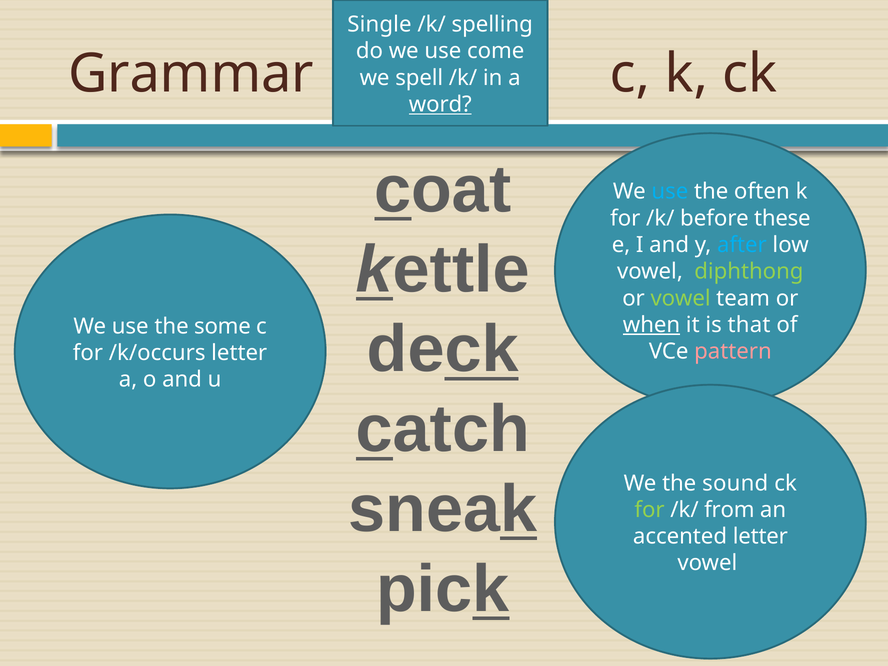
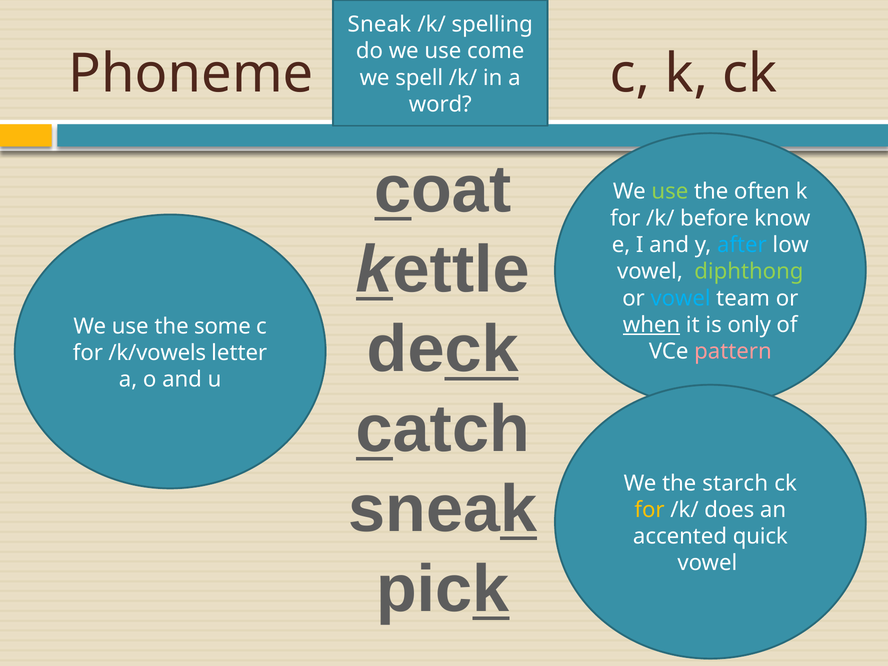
Single: Single -> Sneak (379, 24)
Grammar: Grammar -> Phoneme (191, 74)
word underline: present -> none (440, 104)
use colour: light blue -> light green (670, 192)
these: these -> know (782, 218)
vowel colour: light green -> light blue (681, 298)
that: that -> only (749, 325)
/k/occurs: /k/occurs -> /k/vowels (157, 353)
sound: sound -> starch (735, 483)
for colour: light green -> yellow (649, 510)
from: from -> does (729, 510)
accented letter: letter -> quick (760, 537)
